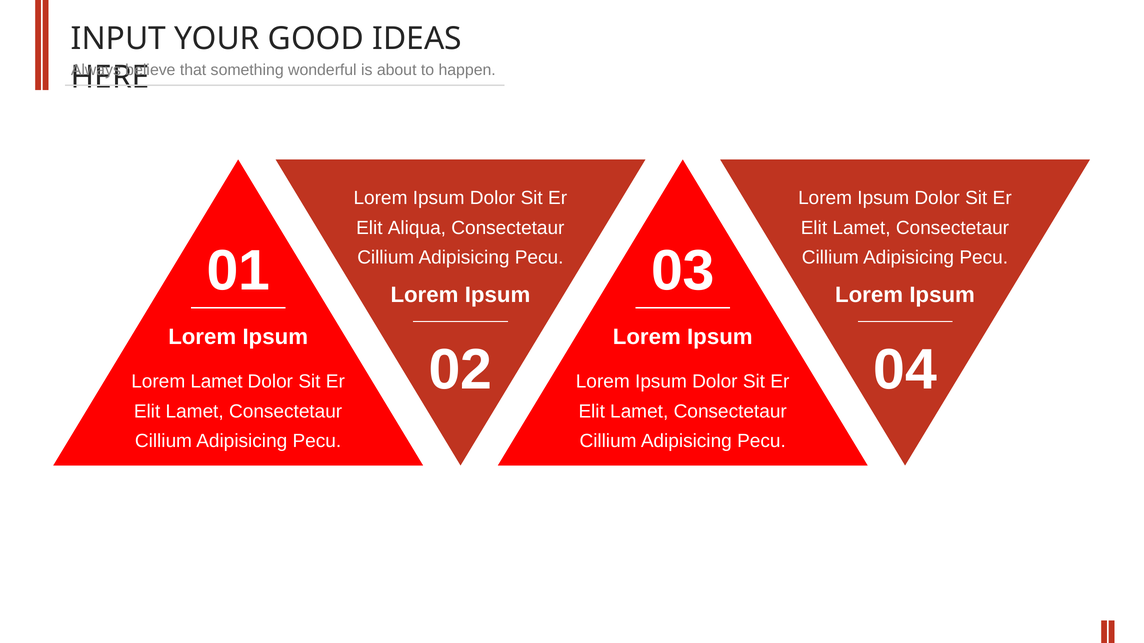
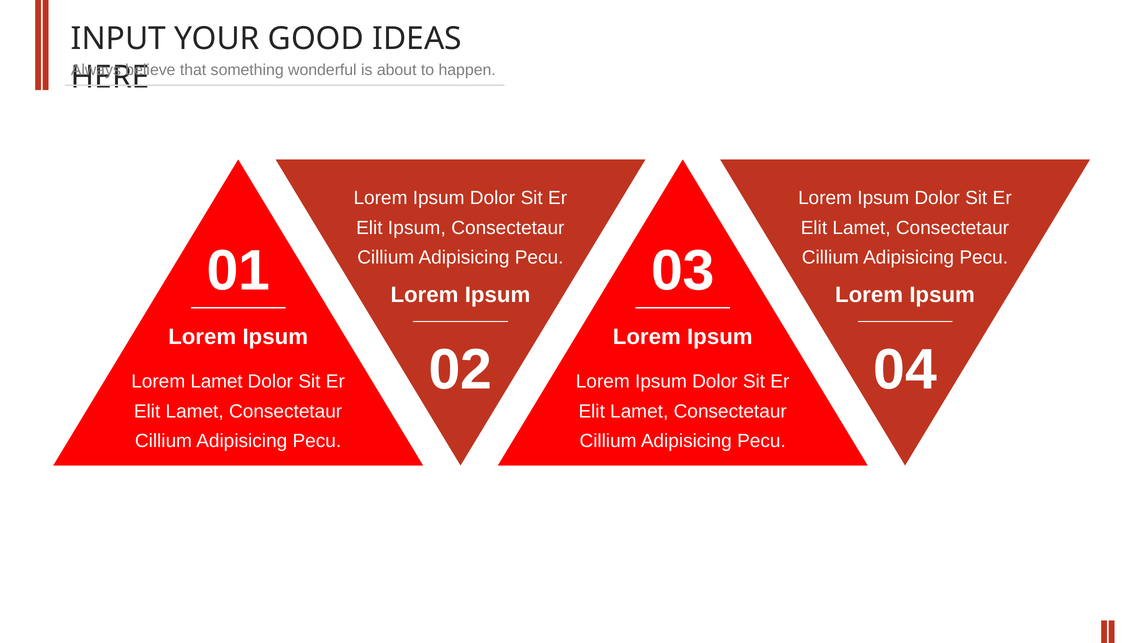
Elit Aliqua: Aliqua -> Ipsum (417, 228)
